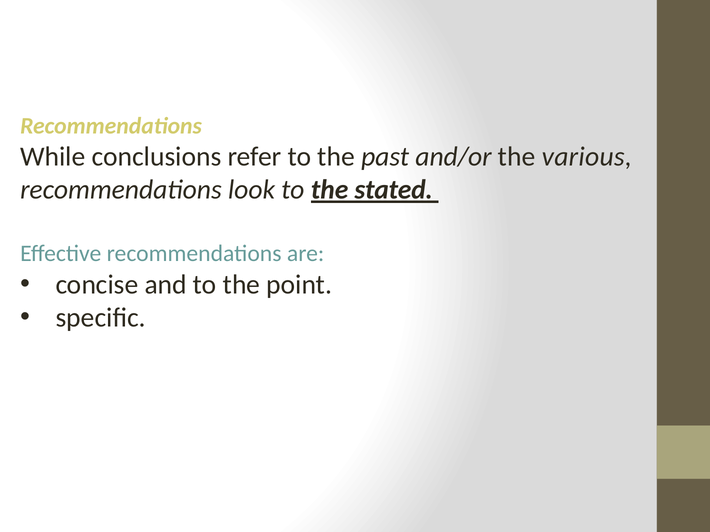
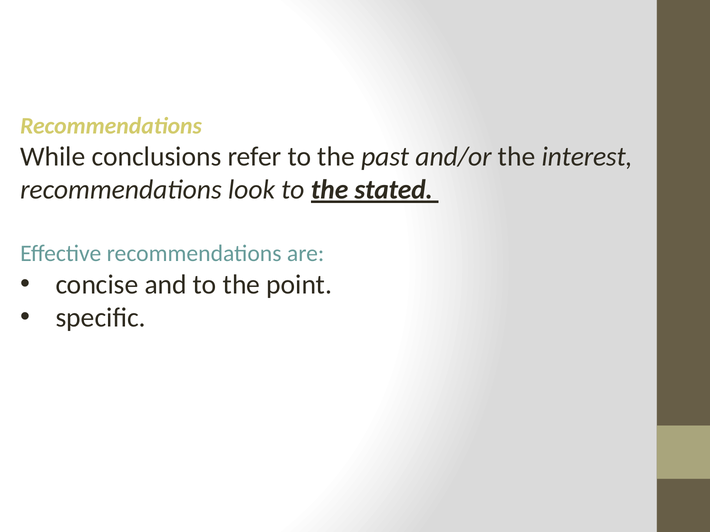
various: various -> interest (587, 157)
